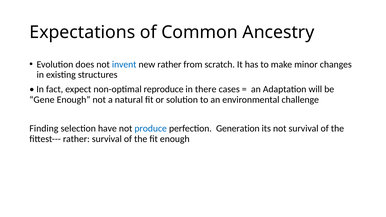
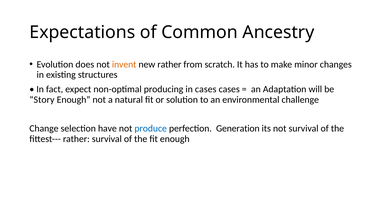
invent colour: blue -> orange (124, 64)
reproduce: reproduce -> producing (164, 89)
in there: there -> cases (206, 89)
Gene: Gene -> Story (42, 100)
Finding: Finding -> Change (44, 129)
